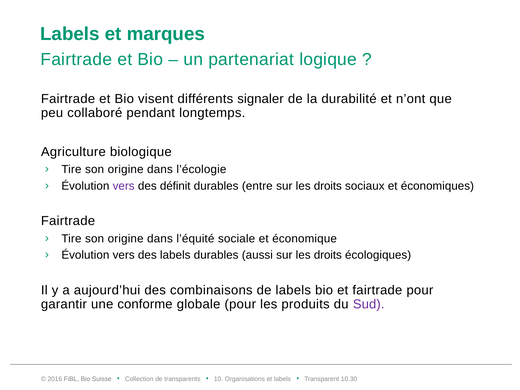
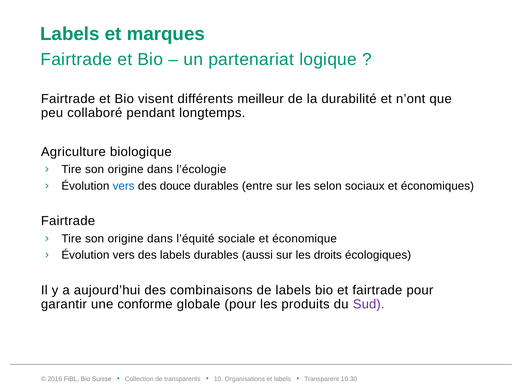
signaler: signaler -> meilleur (261, 99)
vers colour: purple -> blue (124, 186)
définit: définit -> douce (175, 186)
droits: droits -> selon (328, 186)
